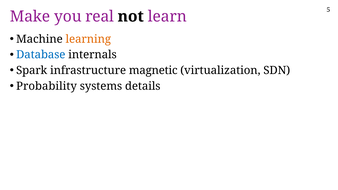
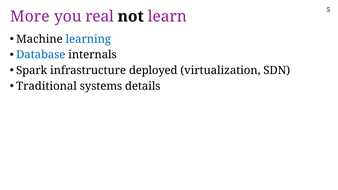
Make: Make -> More (30, 16)
learning colour: orange -> blue (88, 39)
magnetic: magnetic -> deployed (153, 70)
Probability: Probability -> Traditional (47, 86)
